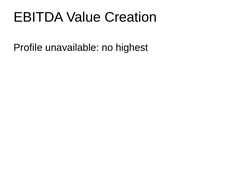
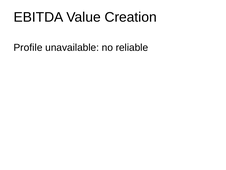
highest: highest -> reliable (132, 47)
